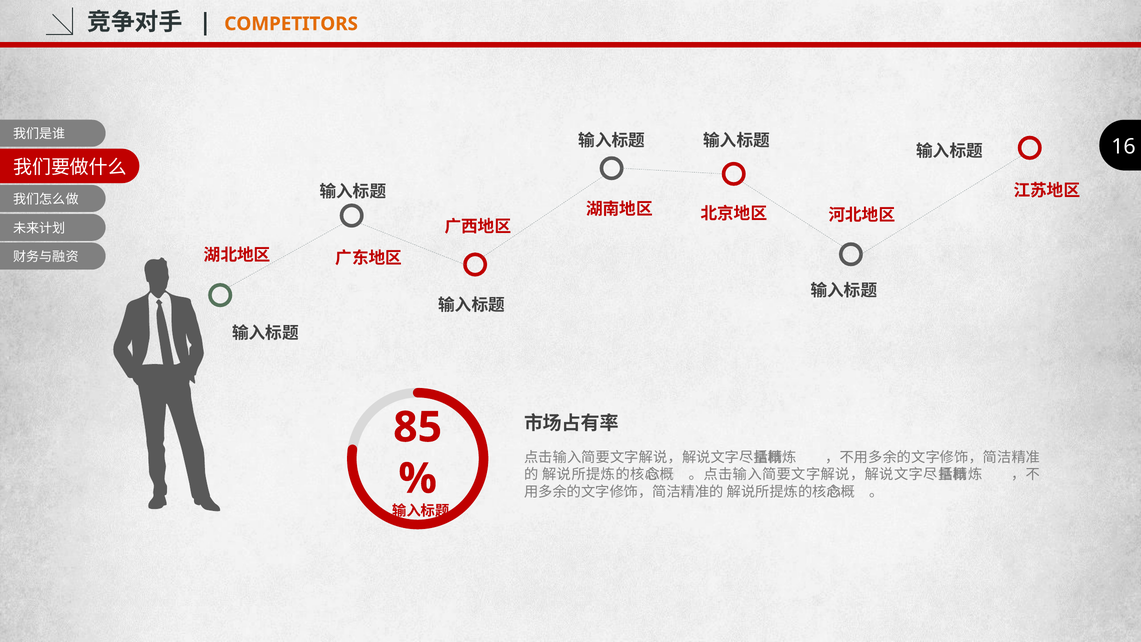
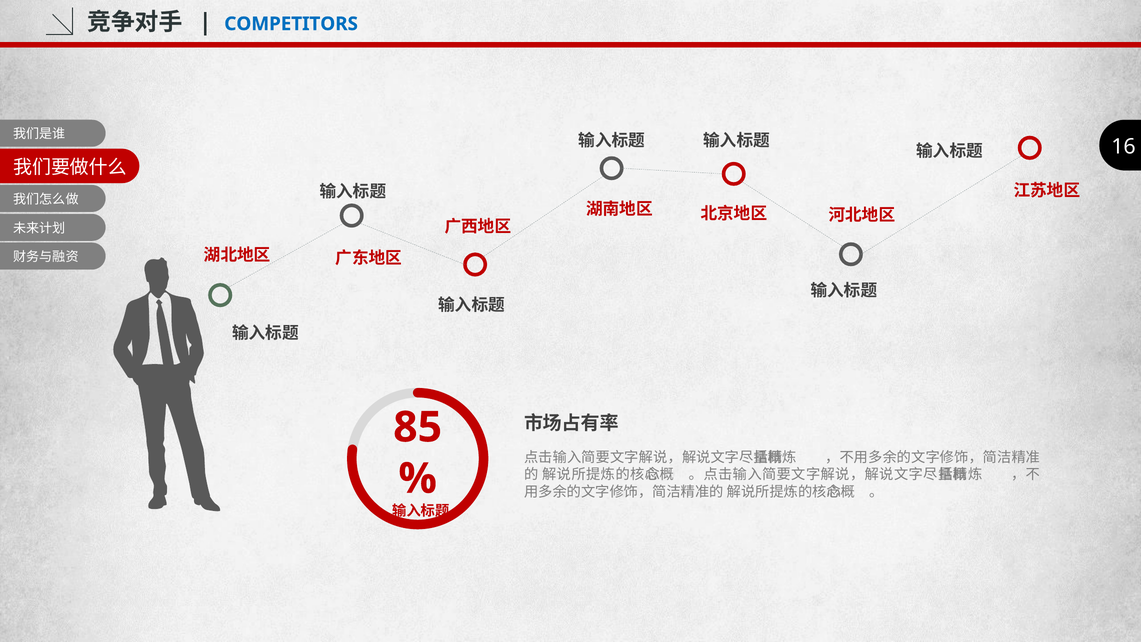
COMPETITORS colour: orange -> blue (291, 24)
